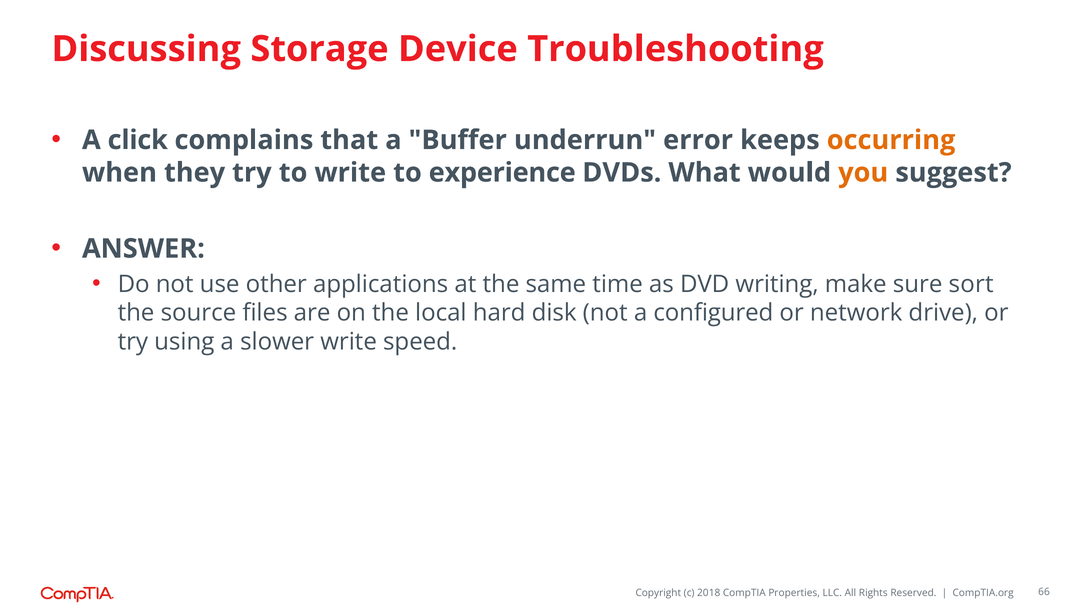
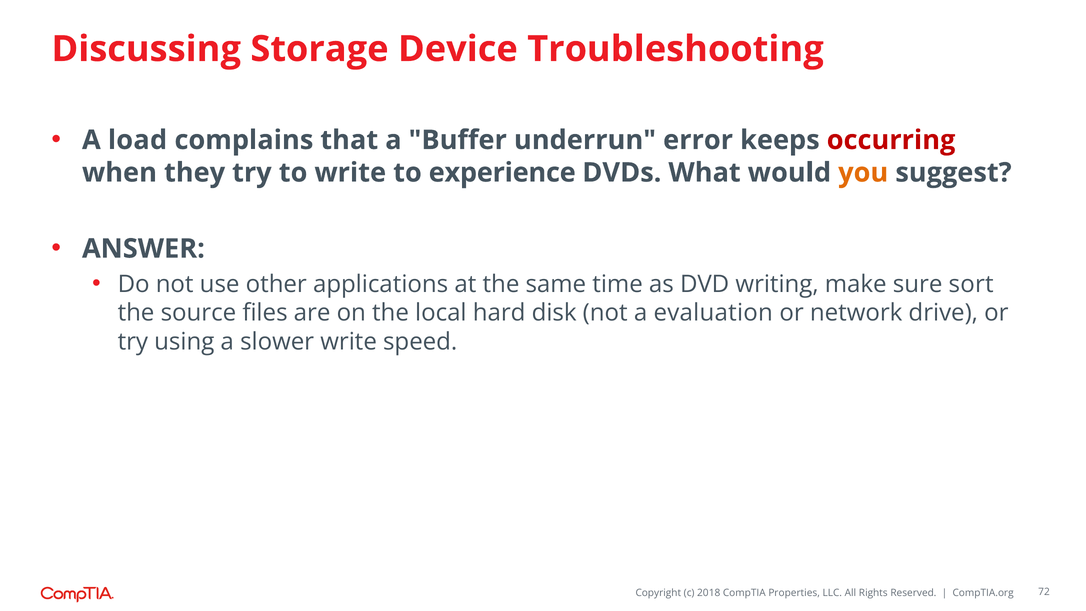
click: click -> load (137, 140)
occurring colour: orange -> red (891, 140)
configured: configured -> evaluation (713, 313)
66: 66 -> 72 (1044, 592)
